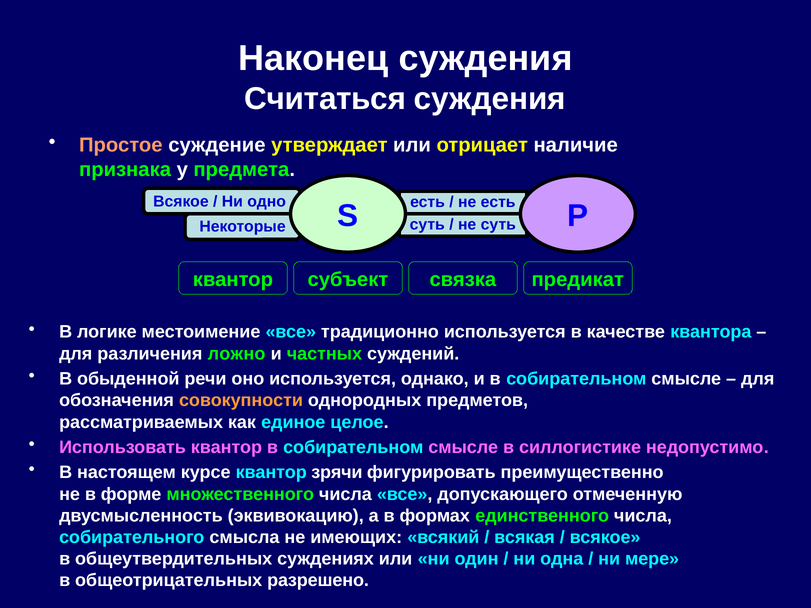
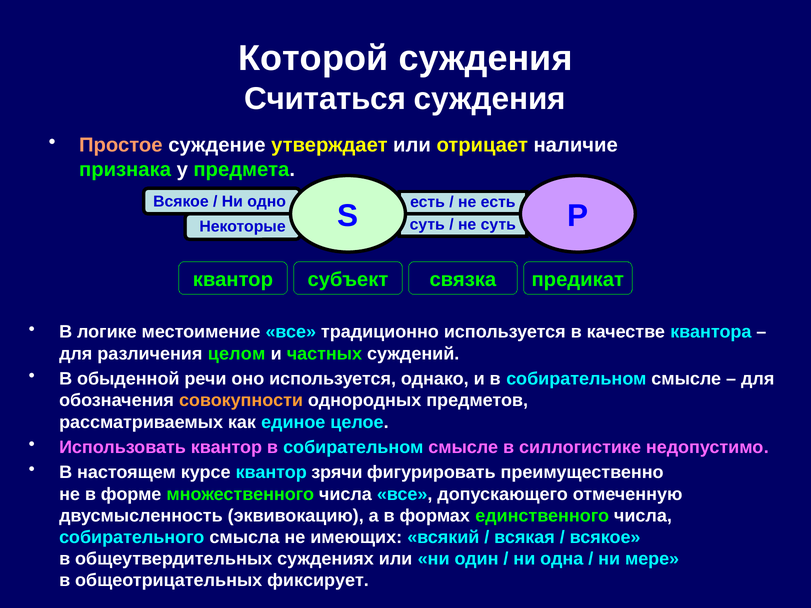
Наконец: Наконец -> Которой (313, 59)
ложно: ложно -> целом (237, 354)
разрешено: разрешено -> фиксирует (318, 581)
